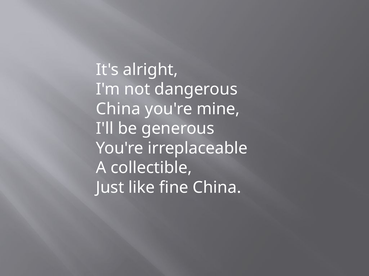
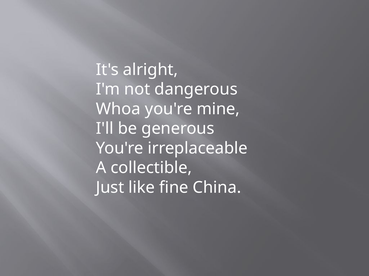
China: China -> Whoa (118, 109)
